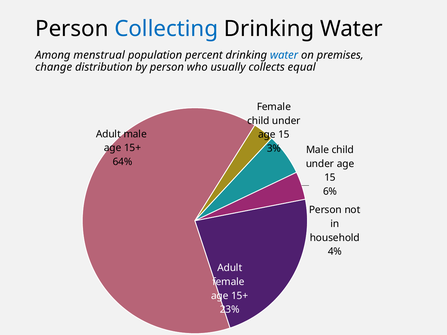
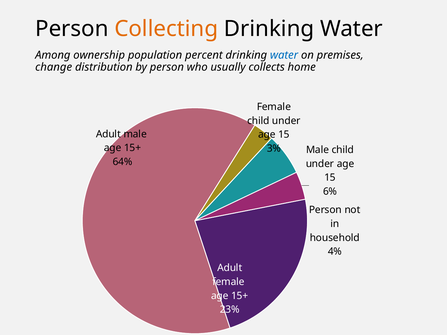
Collecting colour: blue -> orange (166, 29)
menstrual: menstrual -> ownership (99, 55)
equal: equal -> home (302, 67)
